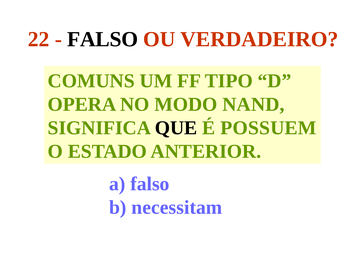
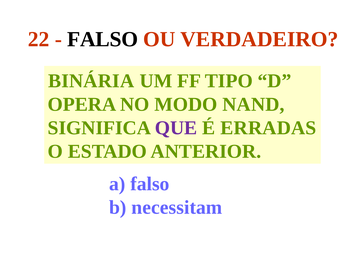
COMUNS: COMUNS -> BINÁRIA (91, 81)
QUE colour: black -> purple (176, 128)
POSSUEM: POSSUEM -> ERRADAS (268, 128)
